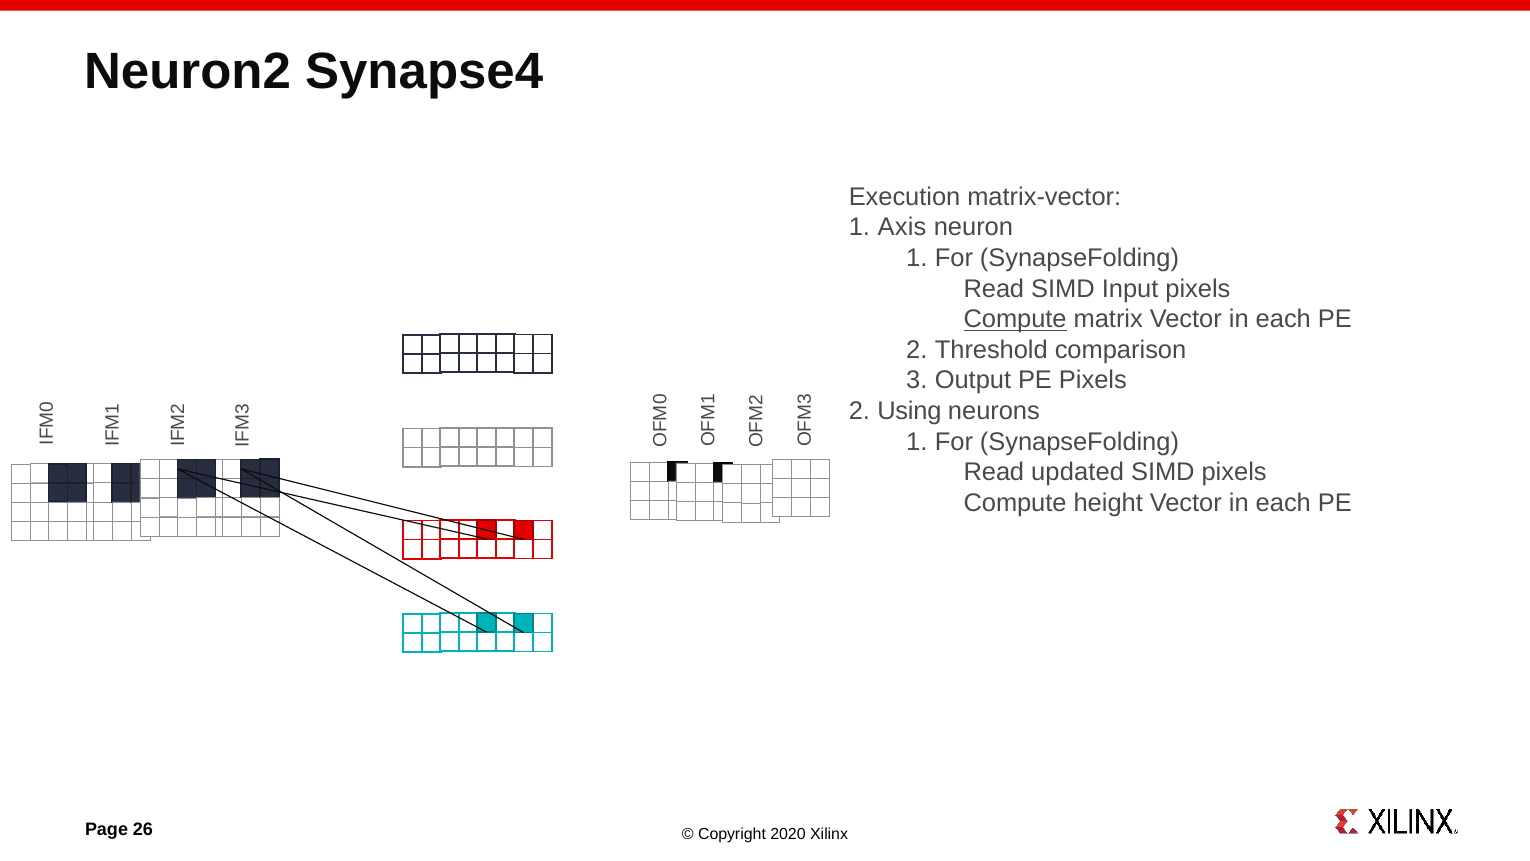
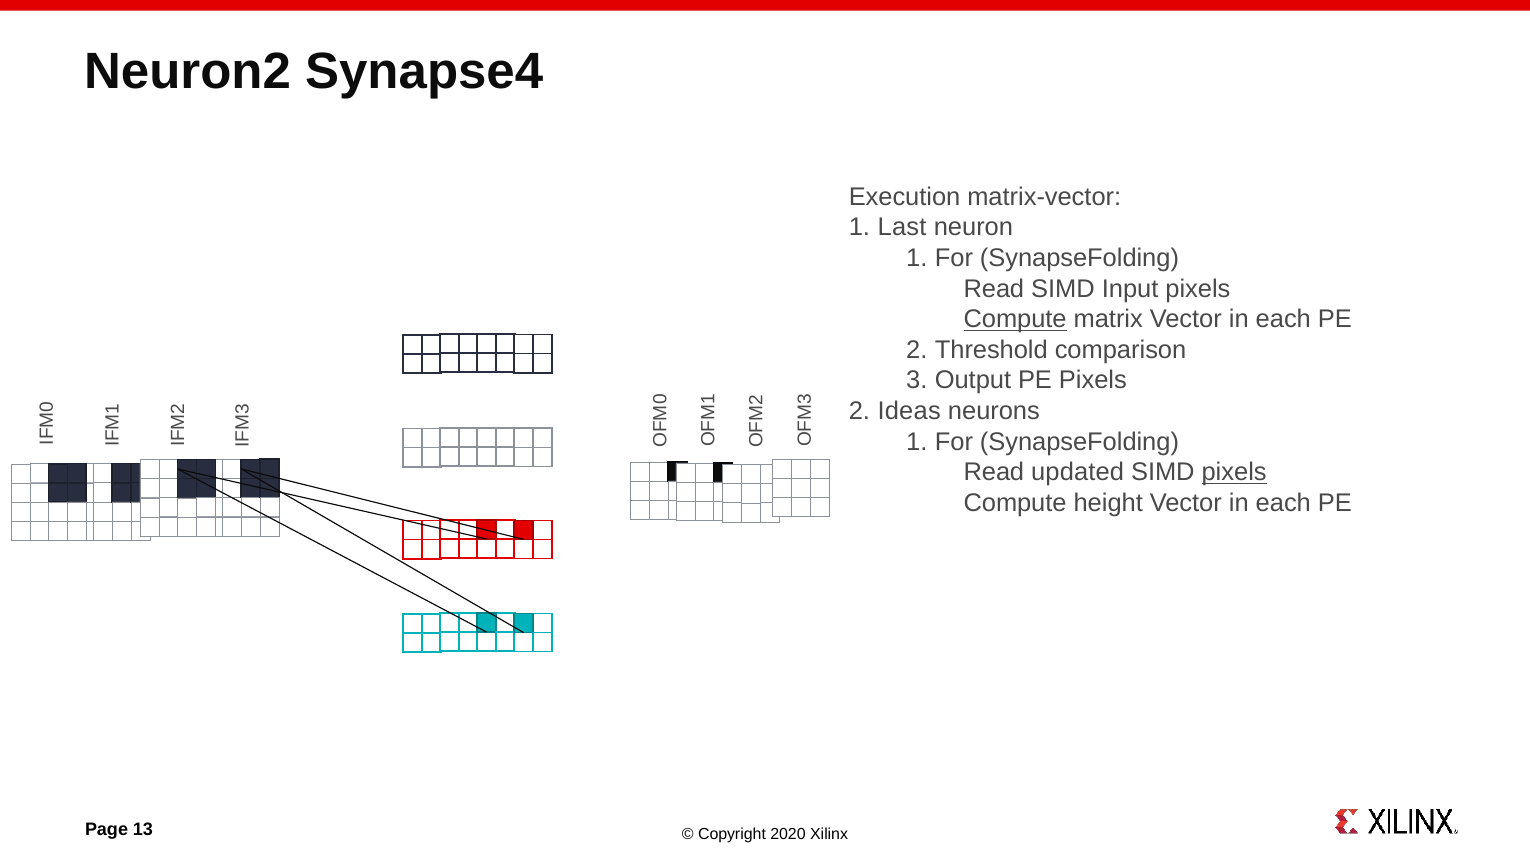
Axis: Axis -> Last (902, 227)
Using: Using -> Ideas (909, 411)
pixels underline: none -> present (1234, 472)
26: 26 -> 13 (143, 829)
